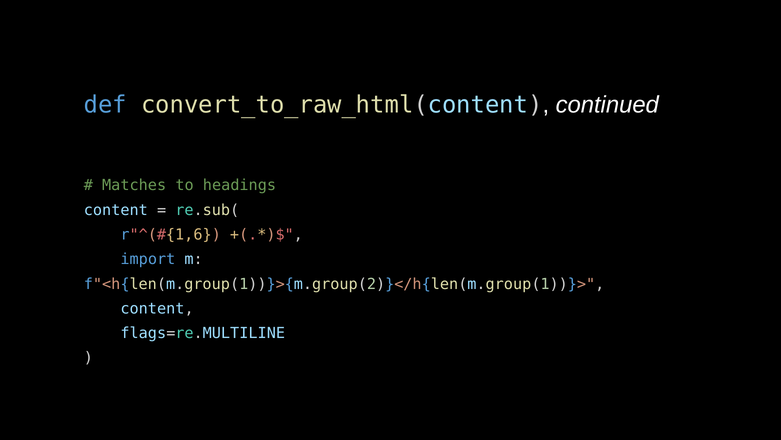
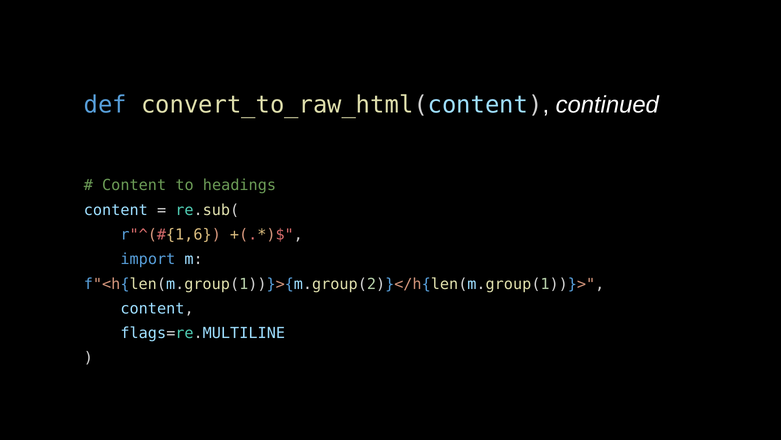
Matches: Matches -> Content (134, 185)
